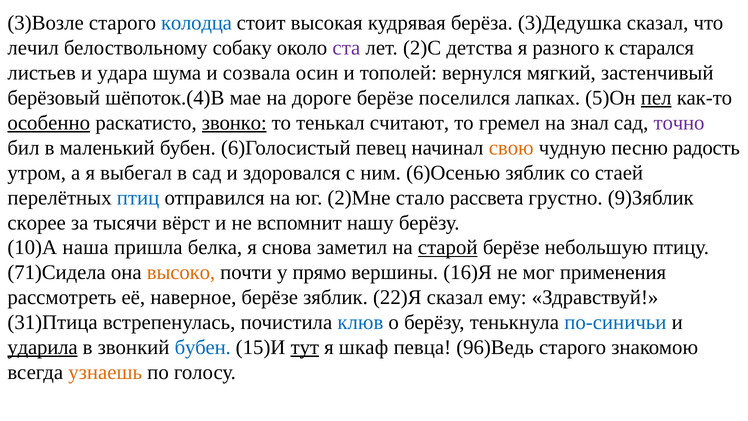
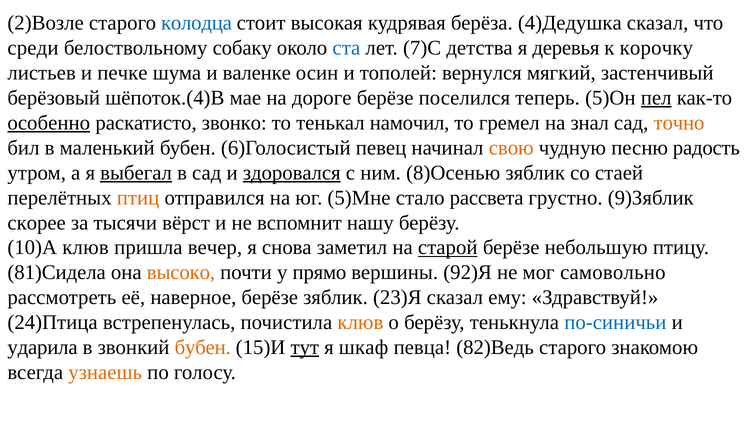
3)Возле: 3)Возле -> 2)Возле (46, 23)
3)Дедушка: 3)Дедушка -> 4)Дедушка (570, 23)
лечил: лечил -> среди (33, 48)
ста colour: purple -> blue (346, 48)
2)С: 2)С -> 7)С (422, 48)
разного: разного -> деревья (566, 48)
старался: старался -> корочку (656, 48)
удара: удара -> печке (122, 73)
созвала: созвала -> валенке (257, 73)
лапках: лапках -> теперь (548, 98)
звонко underline: present -> none (234, 123)
считают: считают -> намочил (410, 123)
точно colour: purple -> orange (679, 123)
выбегал underline: none -> present (136, 173)
здоровался underline: none -> present (292, 173)
6)Осенью: 6)Осенью -> 8)Осенью (453, 173)
птиц colour: blue -> orange (138, 198)
2)Мне: 2)Мне -> 5)Мне (359, 198)
10)А наша: наша -> клюв (86, 247)
белка: белка -> вечер (215, 247)
71)Сидела: 71)Сидела -> 81)Сидела (57, 272)
16)Я: 16)Я -> 92)Я (468, 272)
применения: применения -> самовольно (613, 272)
22)Я: 22)Я -> 23)Я (397, 297)
31)Птица: 31)Птица -> 24)Птица (53, 322)
клюв colour: blue -> orange (360, 322)
ударила underline: present -> none (43, 347)
бубен colour: blue -> orange (203, 347)
96)Ведь: 96)Ведь -> 82)Ведь (495, 347)
